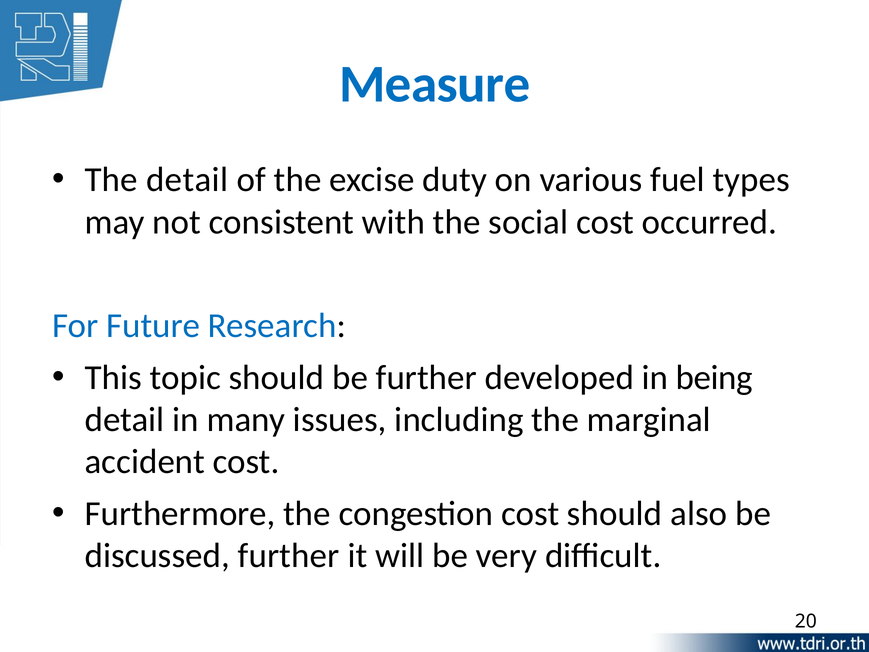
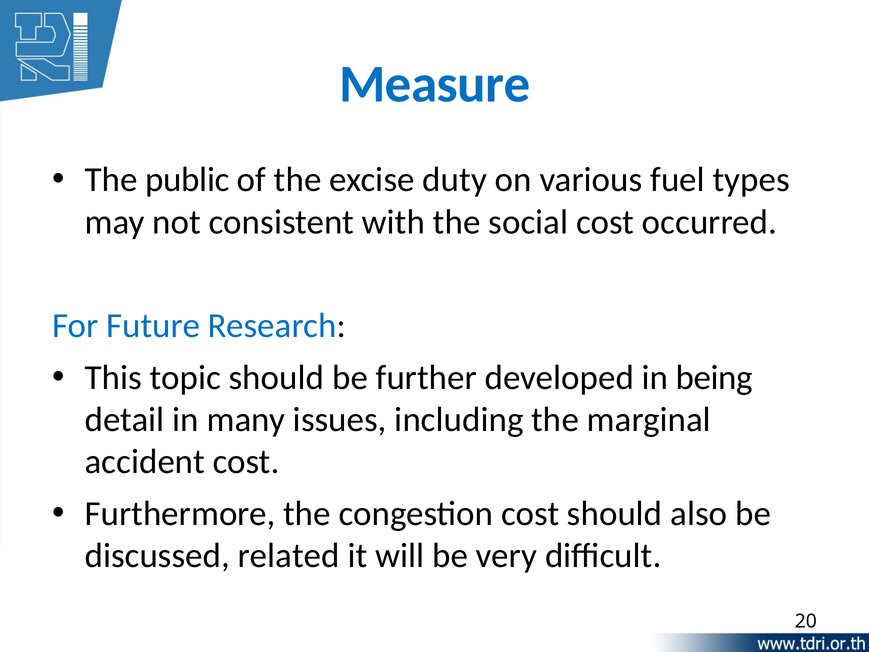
The detail: detail -> public (187, 180)
discussed further: further -> related (289, 556)
